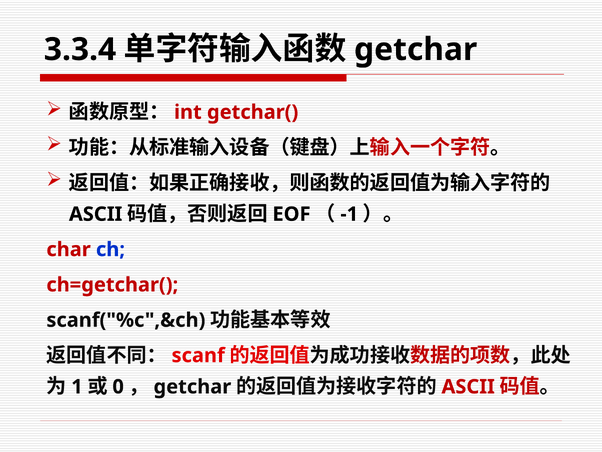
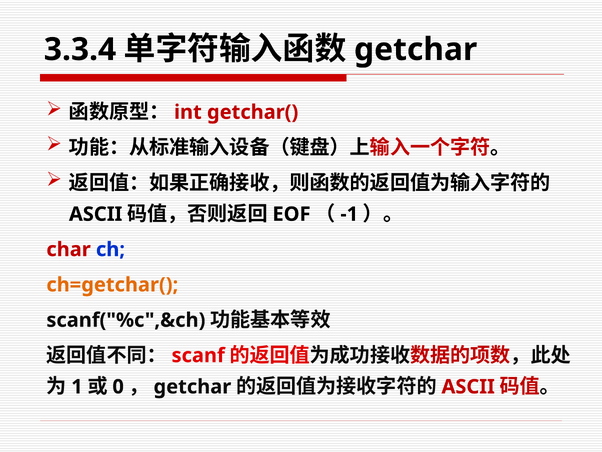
ch=getchar( colour: red -> orange (112, 285)
